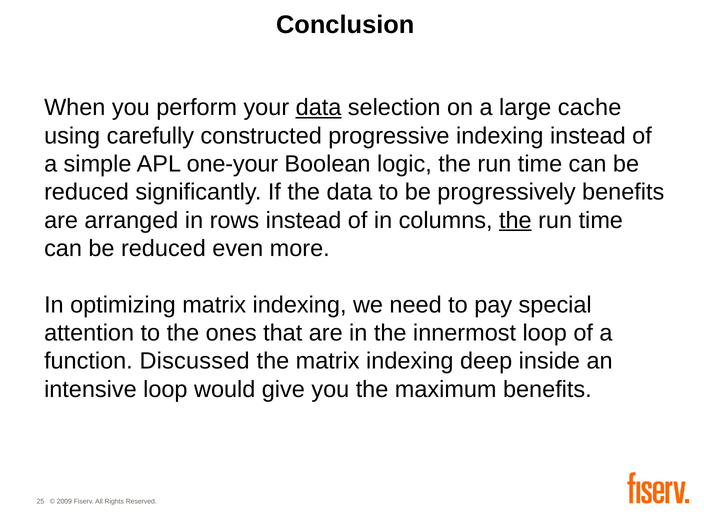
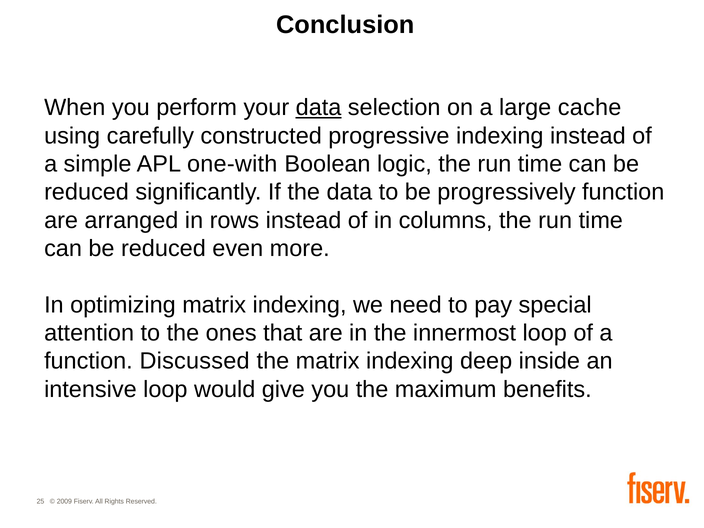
one-your: one-your -> one-with (232, 164)
progressively benefits: benefits -> function (623, 192)
the underline: present -> none (515, 220)
